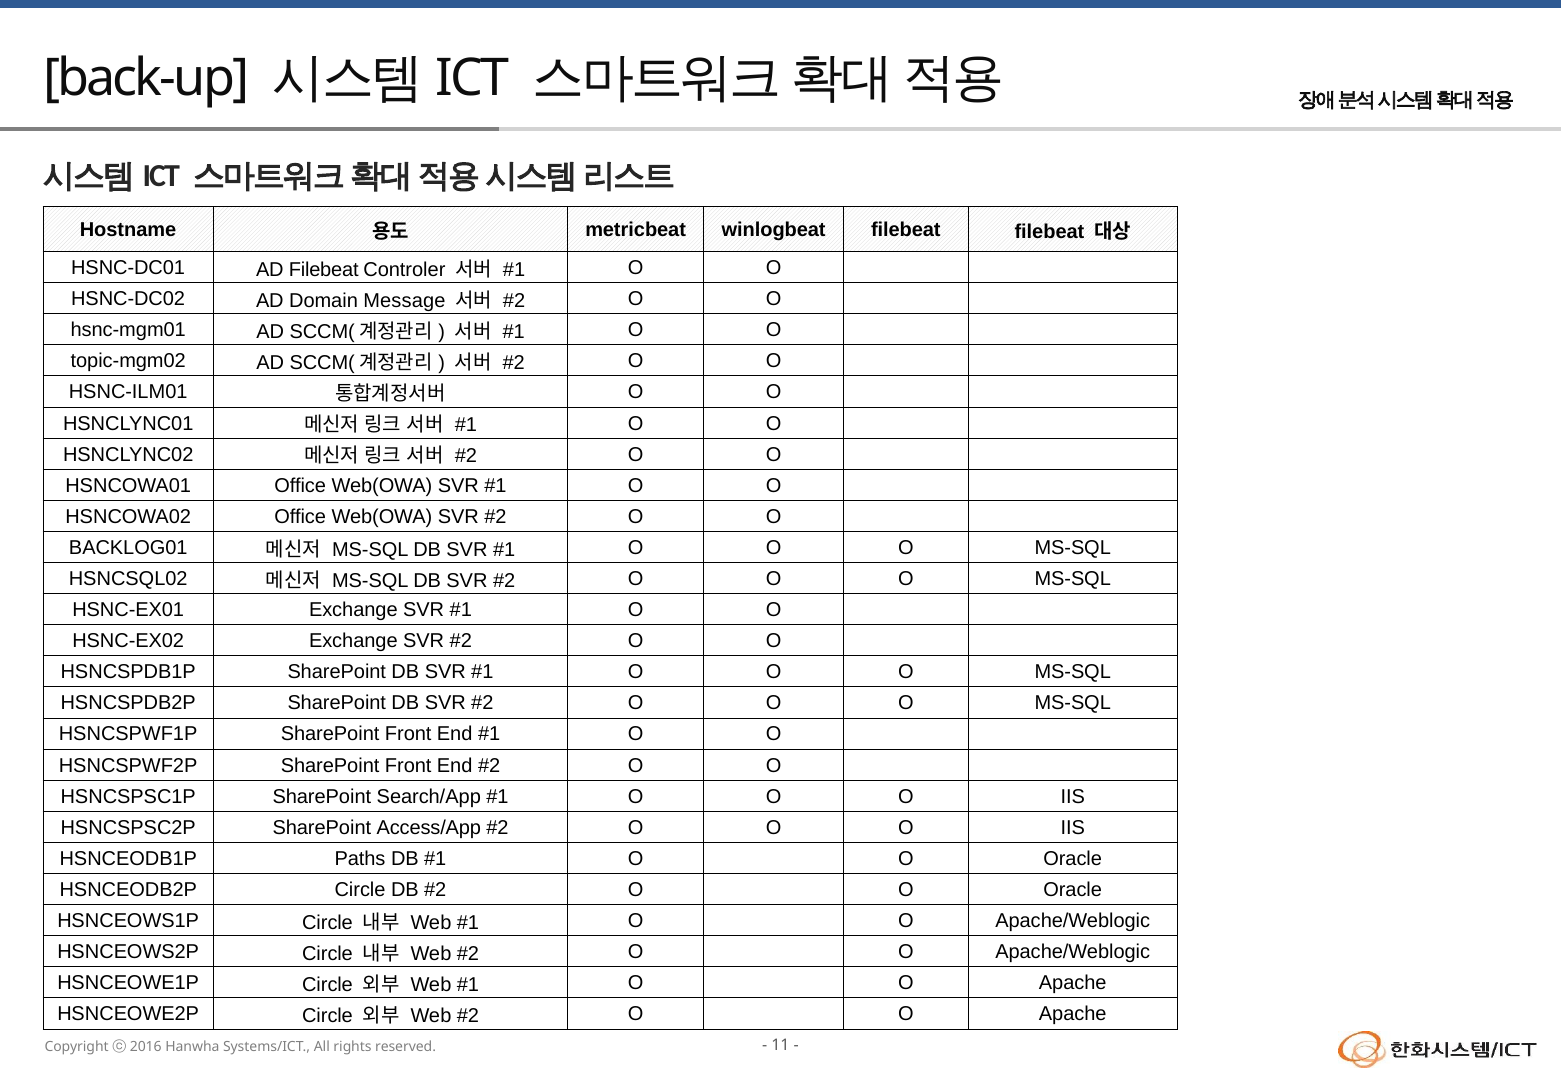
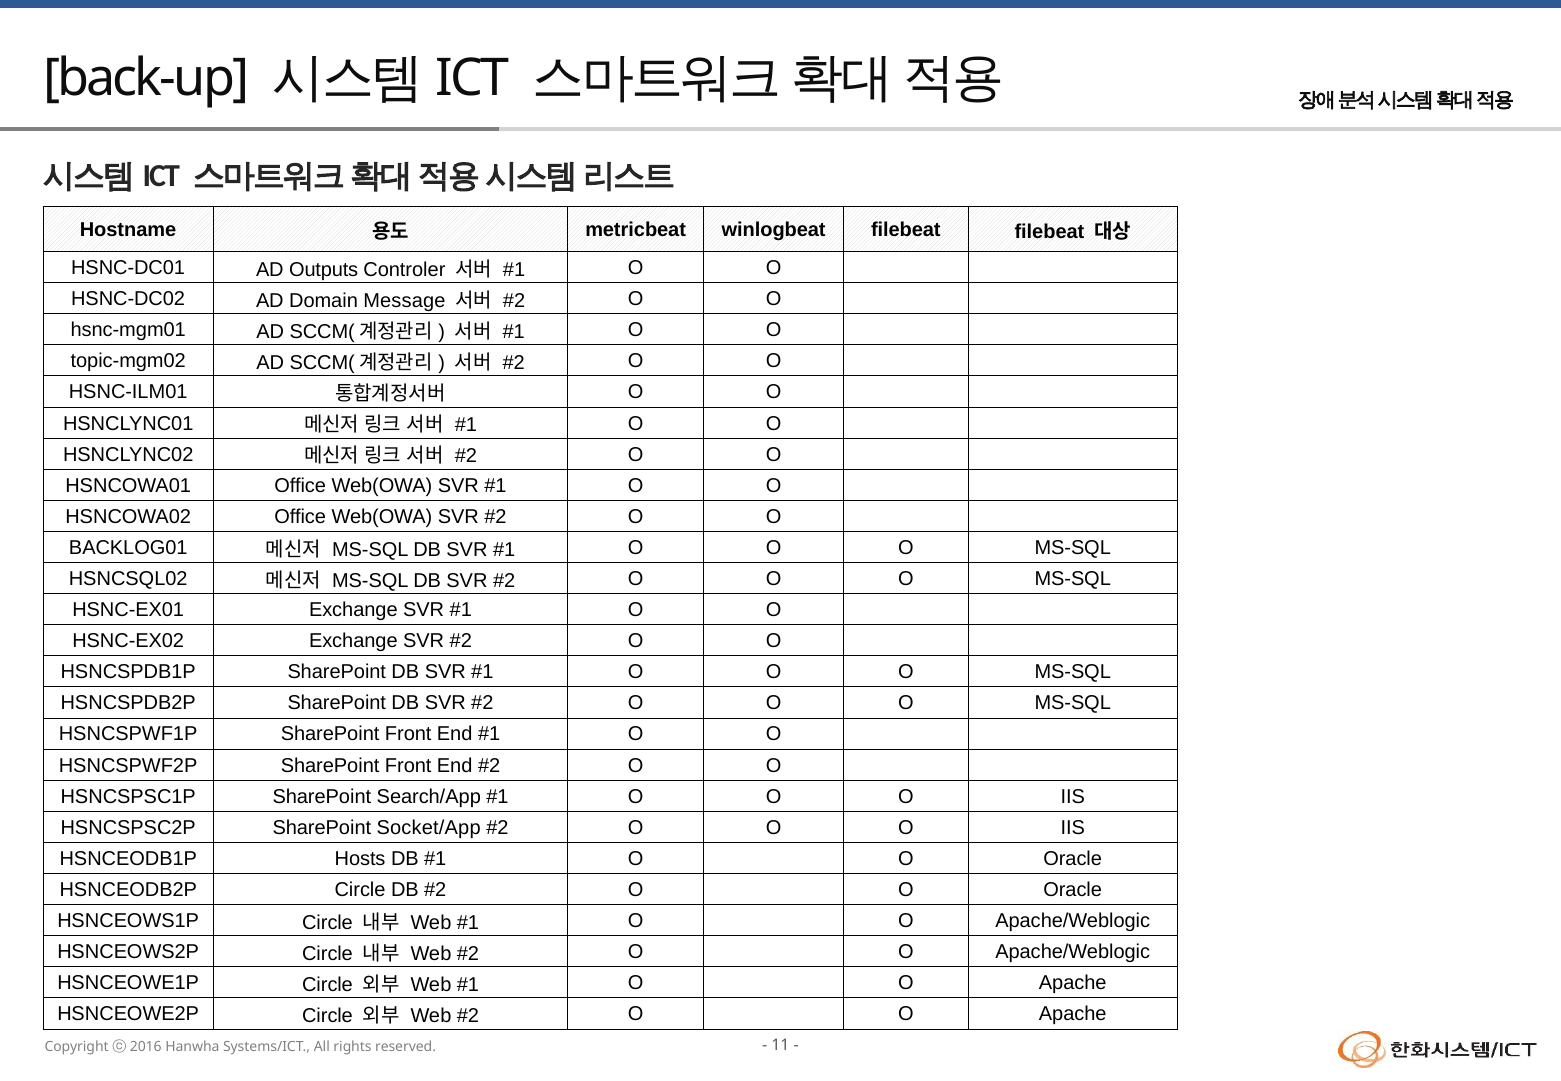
AD Filebeat: Filebeat -> Outputs (324, 270)
Access/App: Access/App -> Socket/App (429, 827)
Paths: Paths -> Hosts (360, 859)
